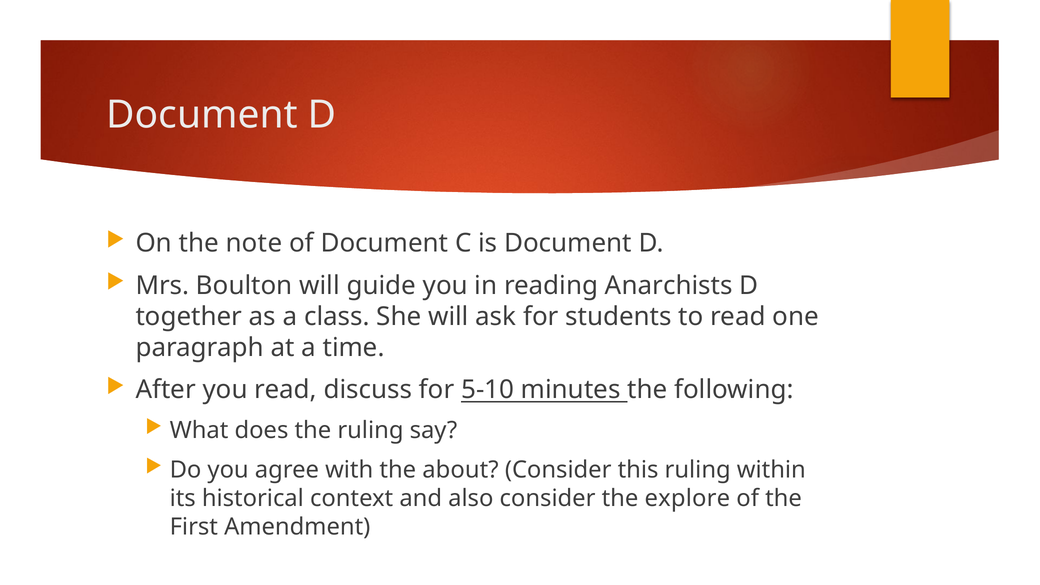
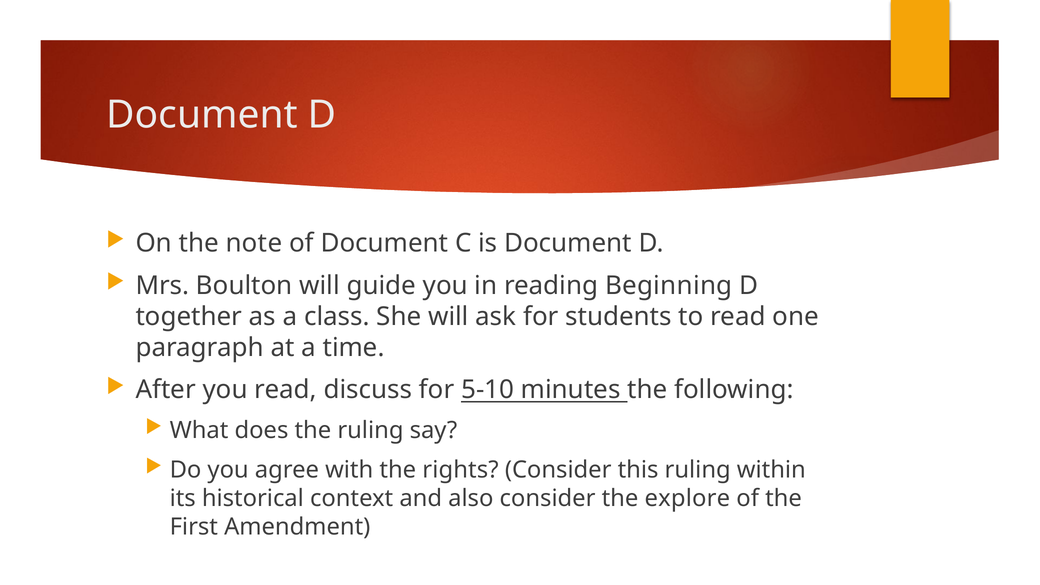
Anarchists: Anarchists -> Beginning (669, 285)
about: about -> rights (460, 470)
